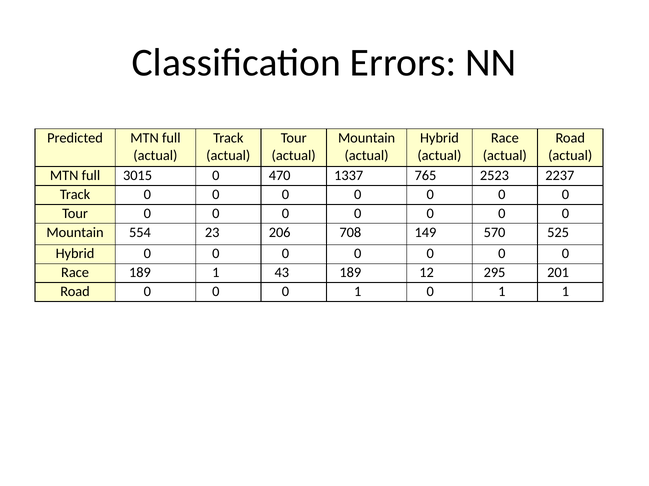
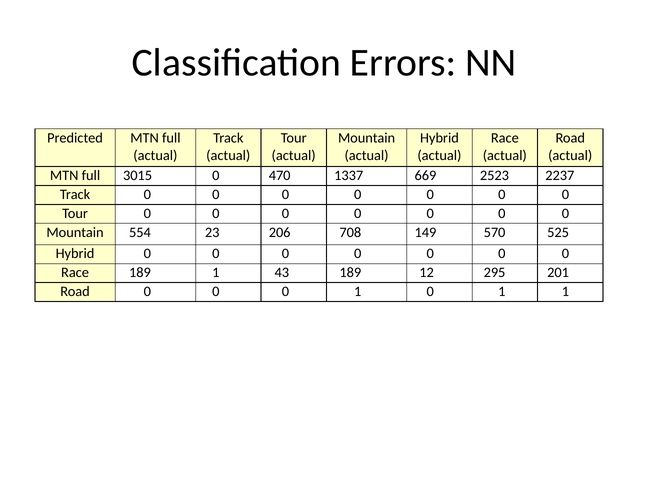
765: 765 -> 669 (425, 176)
